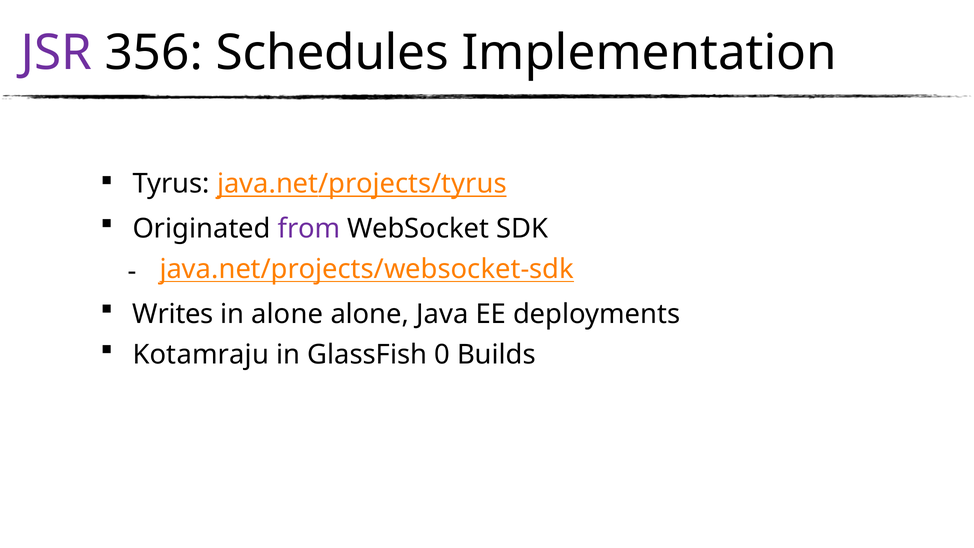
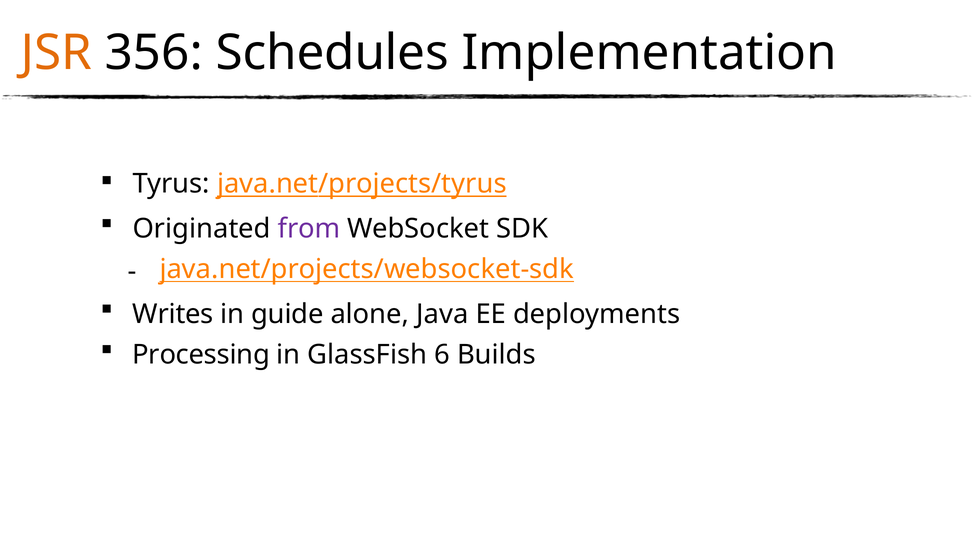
JSR colour: purple -> orange (56, 53)
in alone: alone -> guide (287, 314)
Kotamraju: Kotamraju -> Processing (201, 354)
0: 0 -> 6 (442, 354)
